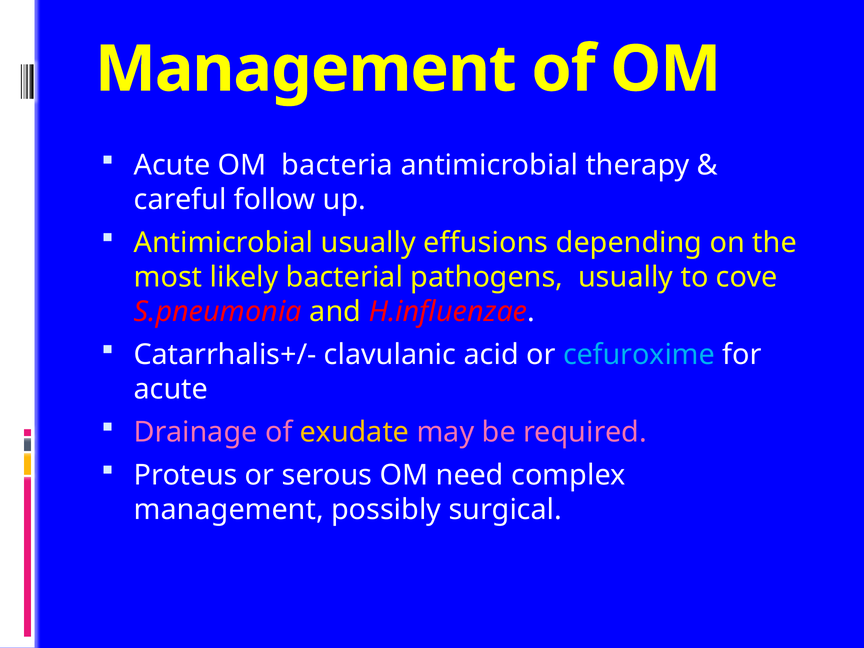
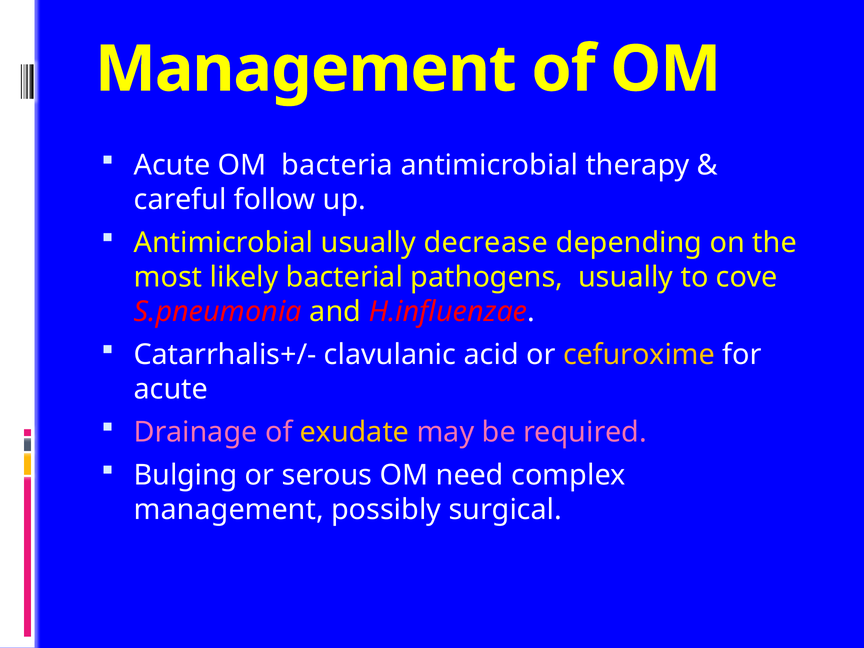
effusions: effusions -> decrease (486, 243)
cefuroxime colour: light blue -> yellow (639, 355)
Proteus: Proteus -> Bulging (186, 475)
